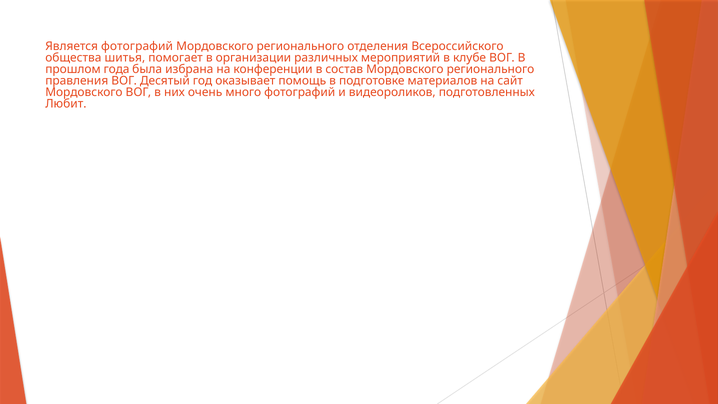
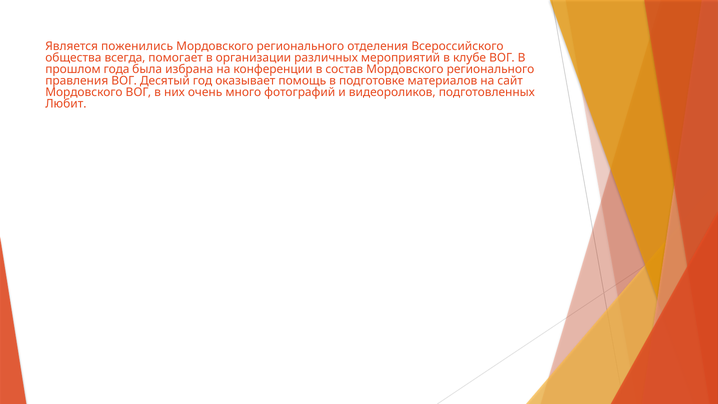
Является фотографий: фотографий -> поженились (137, 46)
шитья: шитья -> всегда (125, 58)
